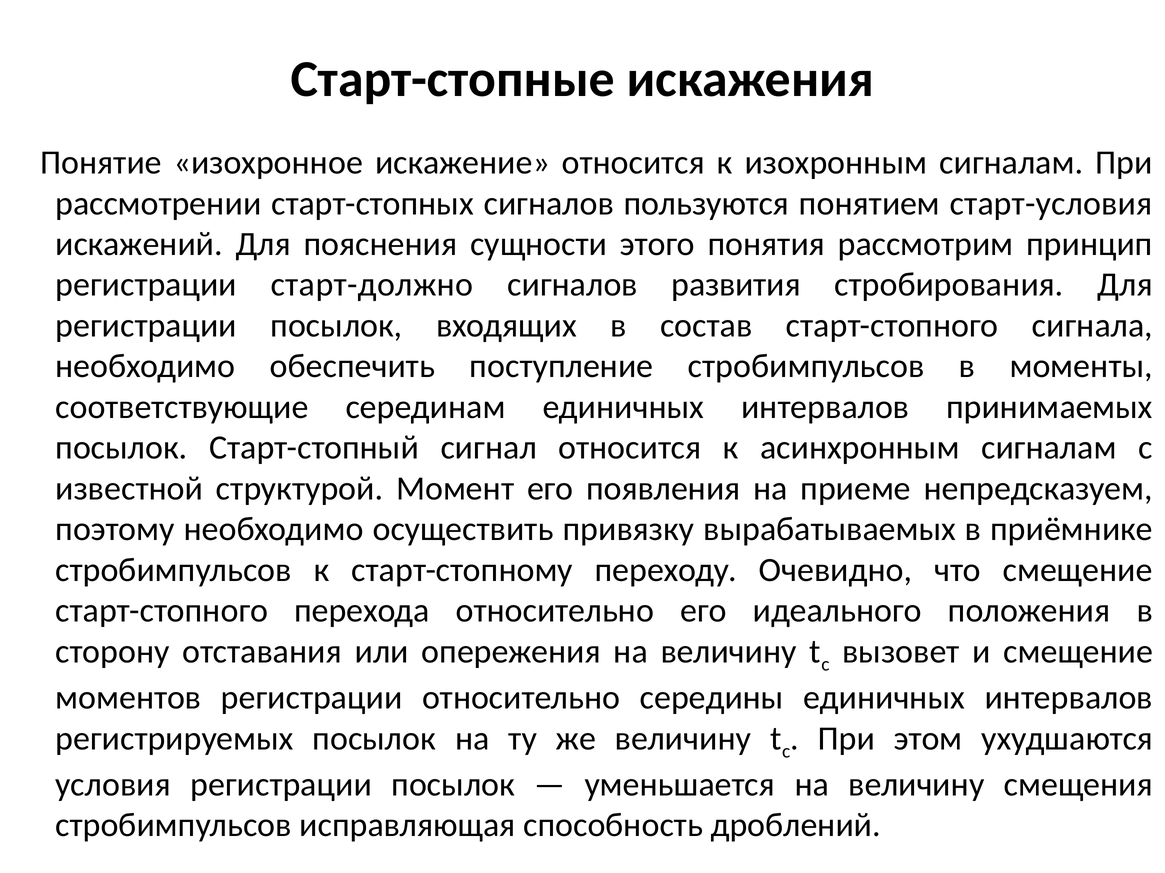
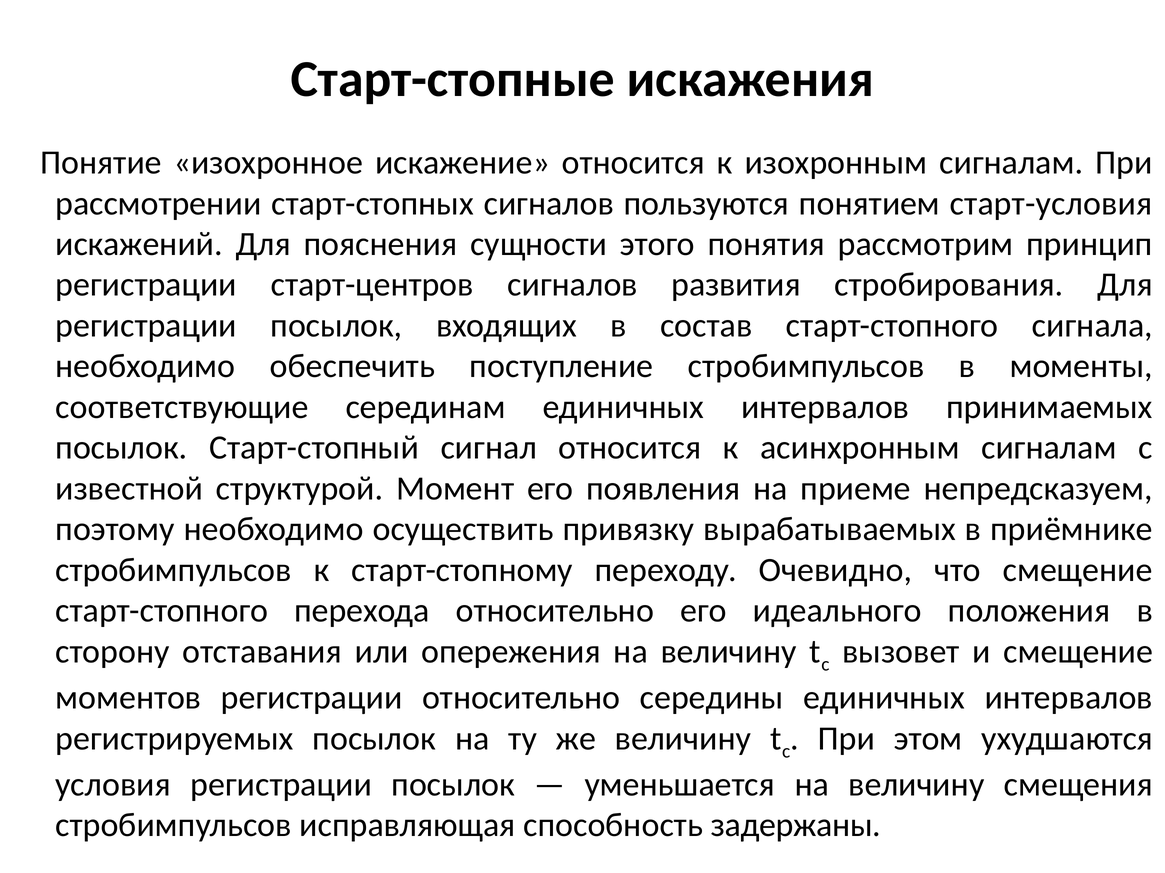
старт-должно: старт-должно -> старт-центров (372, 285)
дроблений: дроблений -> задержаны (796, 826)
